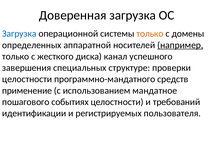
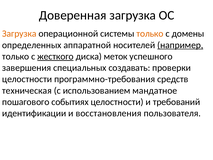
Загрузка colour: blue -> orange (19, 34)
жесткого underline: none -> present (55, 56)
канал: канал -> меток (116, 56)
структуре: структуре -> создавать (129, 68)
программно-мандатного: программно-мандатного -> программно-требования (105, 79)
применение: применение -> техническая (27, 90)
регистрируемых: регистрируемых -> восстановления (109, 113)
